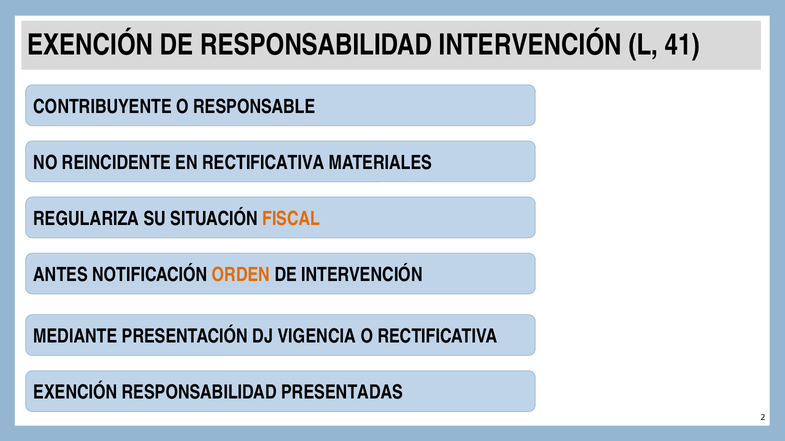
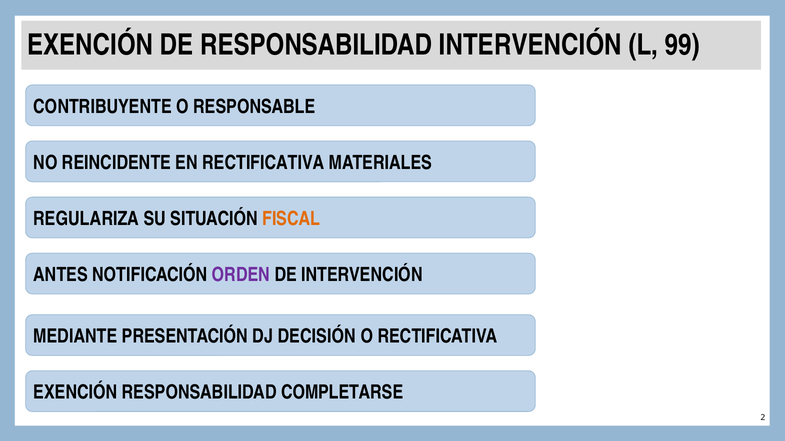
41: 41 -> 99 (682, 45)
ORDEN colour: orange -> purple (241, 275)
VIGENCIA: VIGENCIA -> DECISIÓN (317, 337)
PRESENTADAS: PRESENTADAS -> COMPLETARSE (342, 393)
